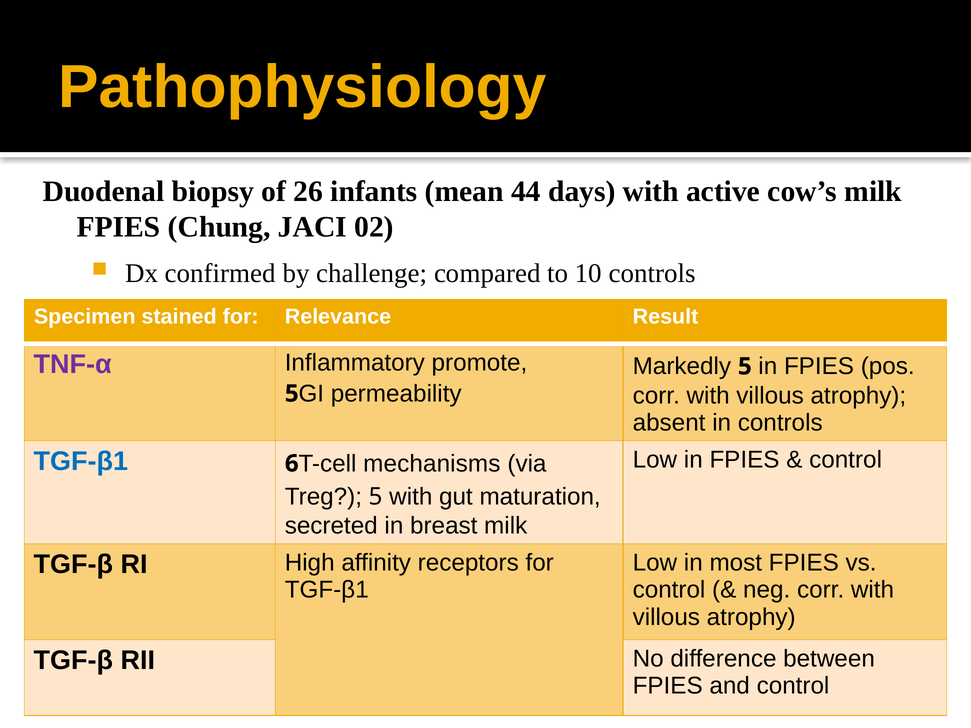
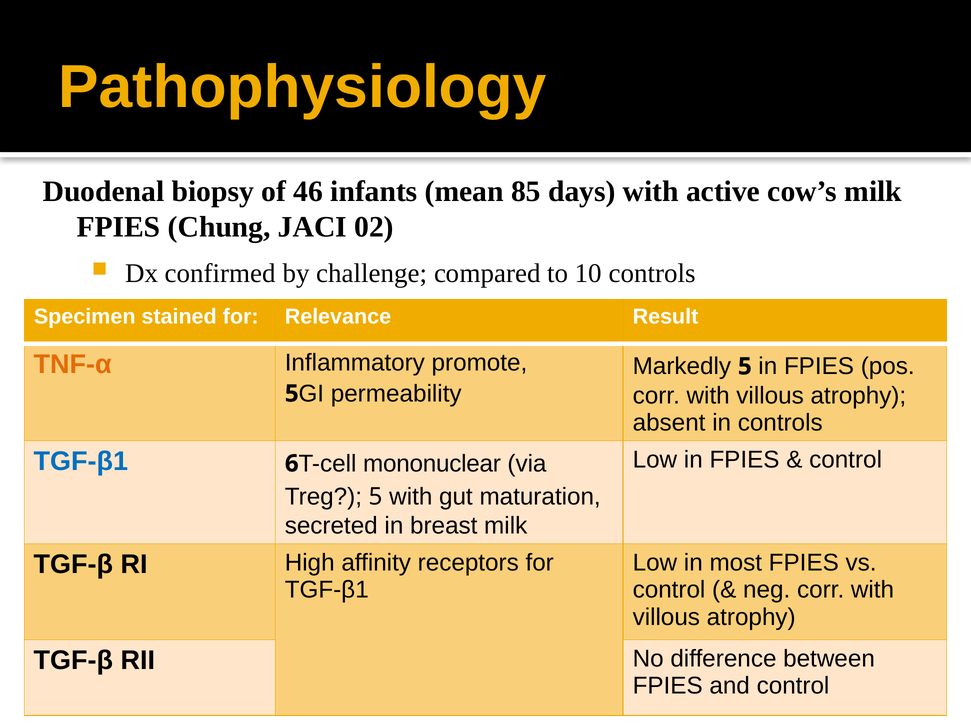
26: 26 -> 46 (308, 191)
44: 44 -> 85 (526, 191)
TNF-α colour: purple -> orange (73, 364)
mechanisms: mechanisms -> mononuclear (432, 464)
